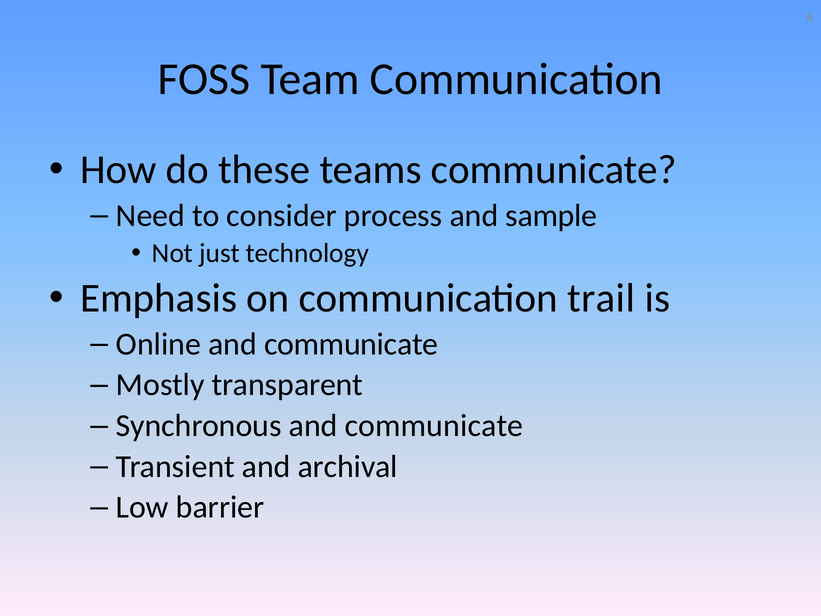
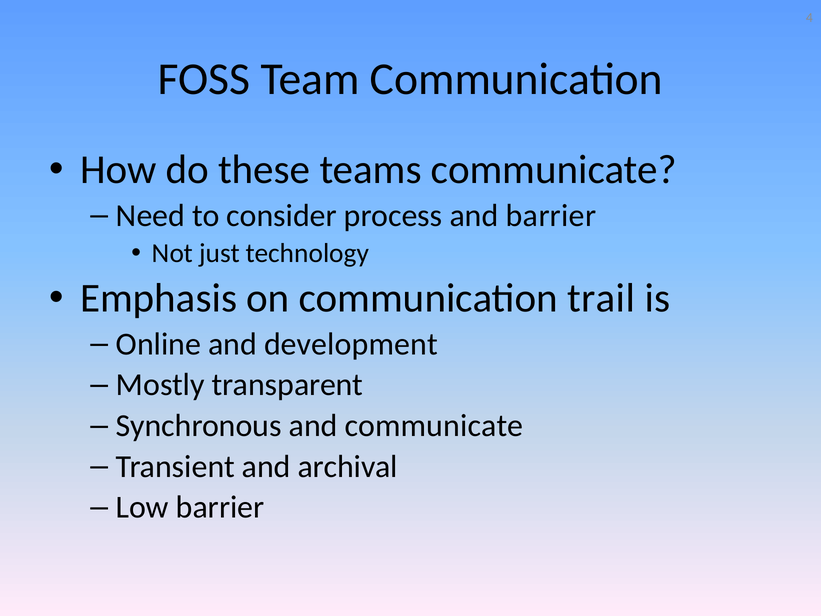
and sample: sample -> barrier (551, 216)
Online and communicate: communicate -> development (351, 344)
